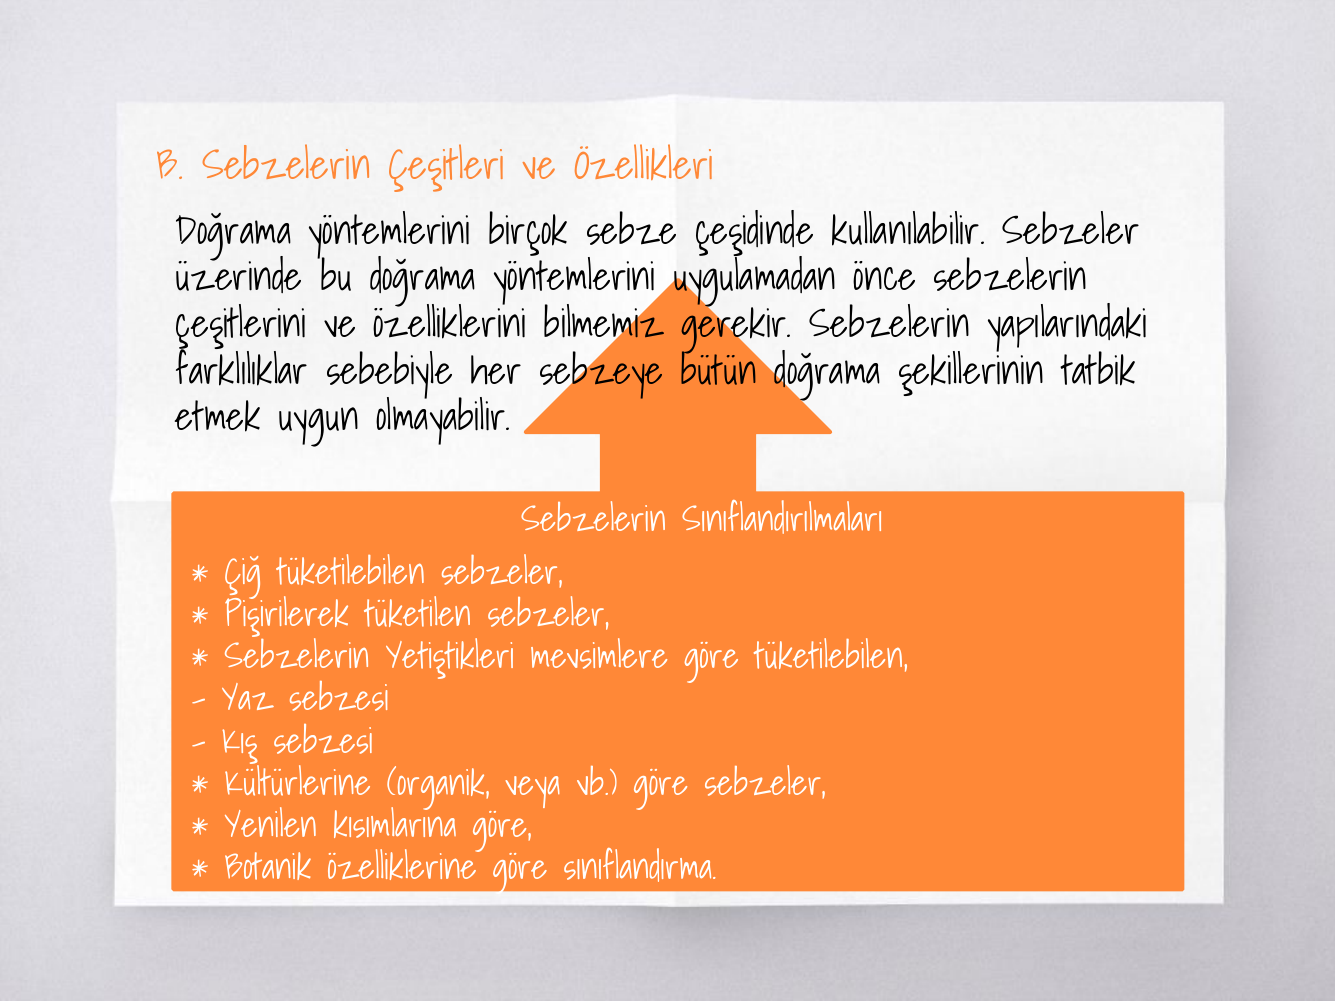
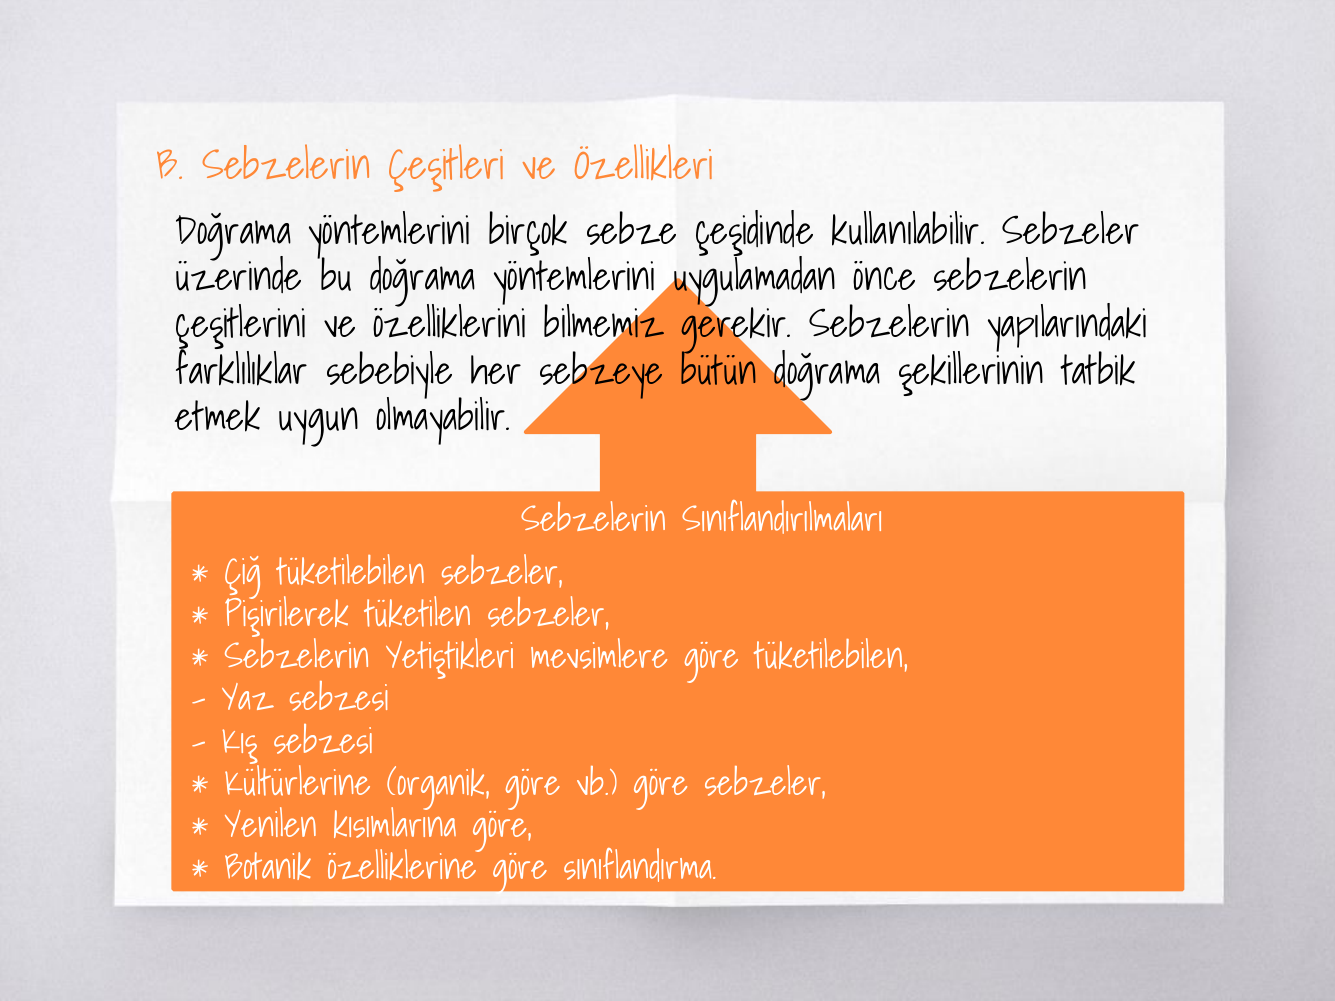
organik veya: veya -> göre (533, 784)
